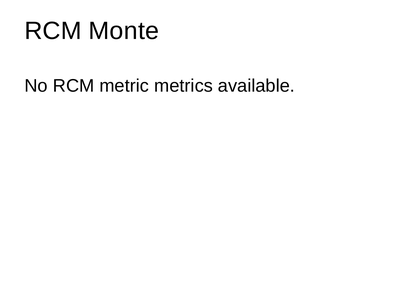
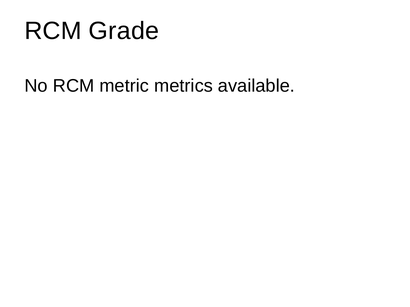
Monte: Monte -> Grade (124, 31)
